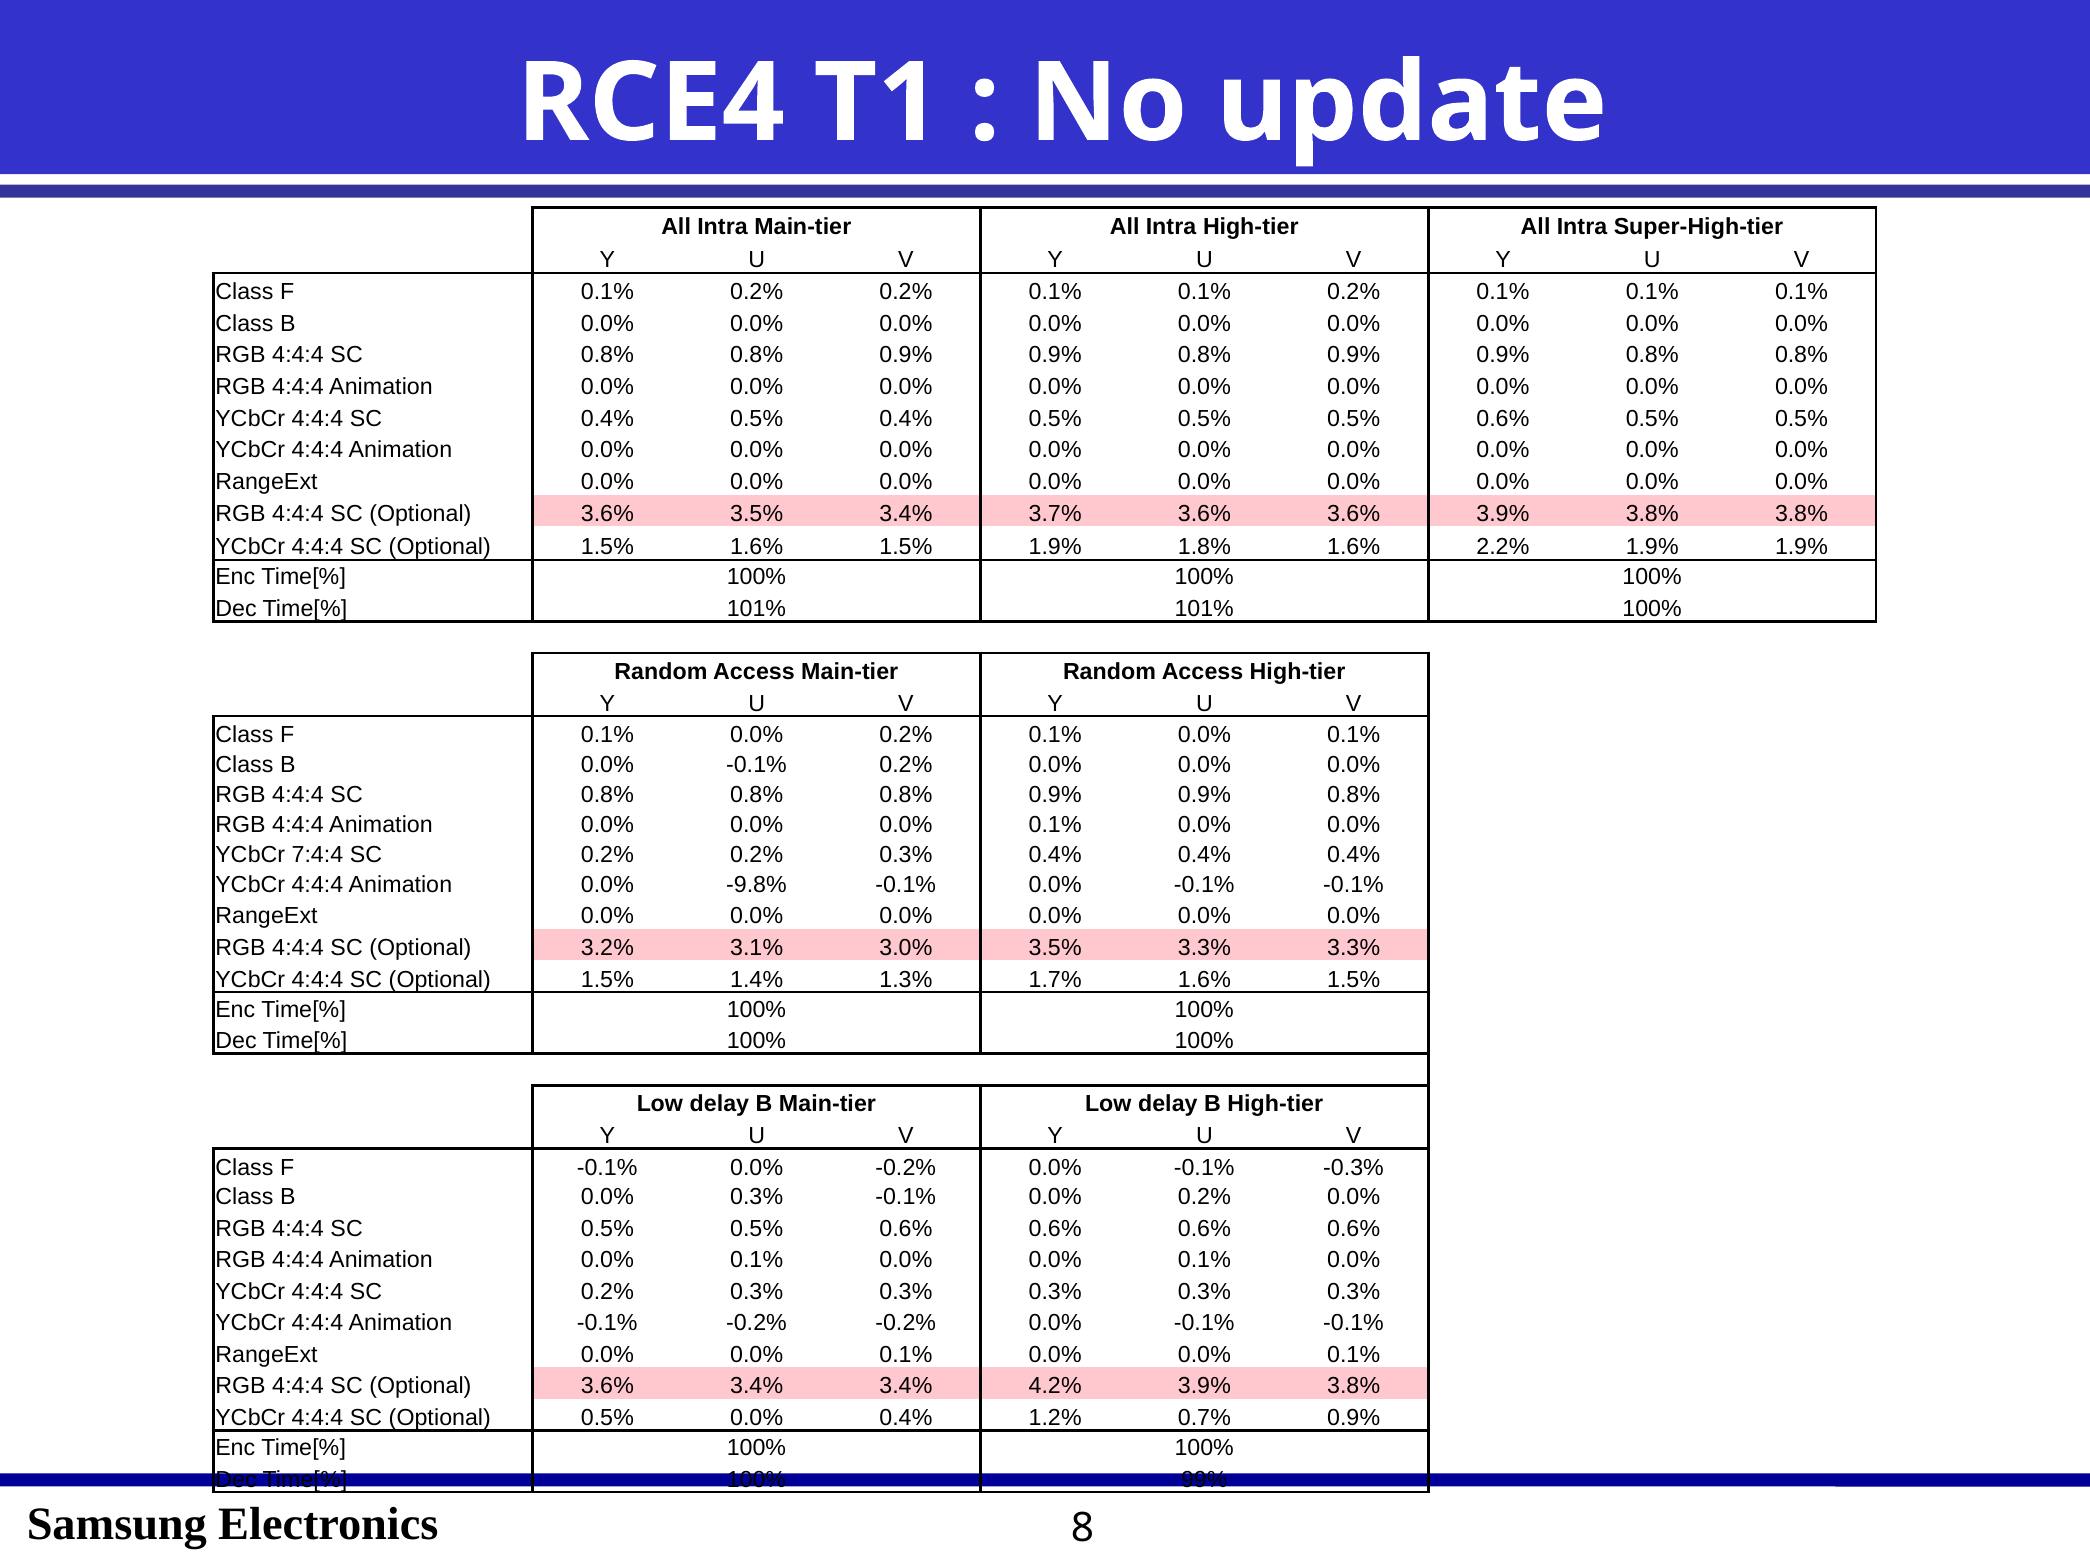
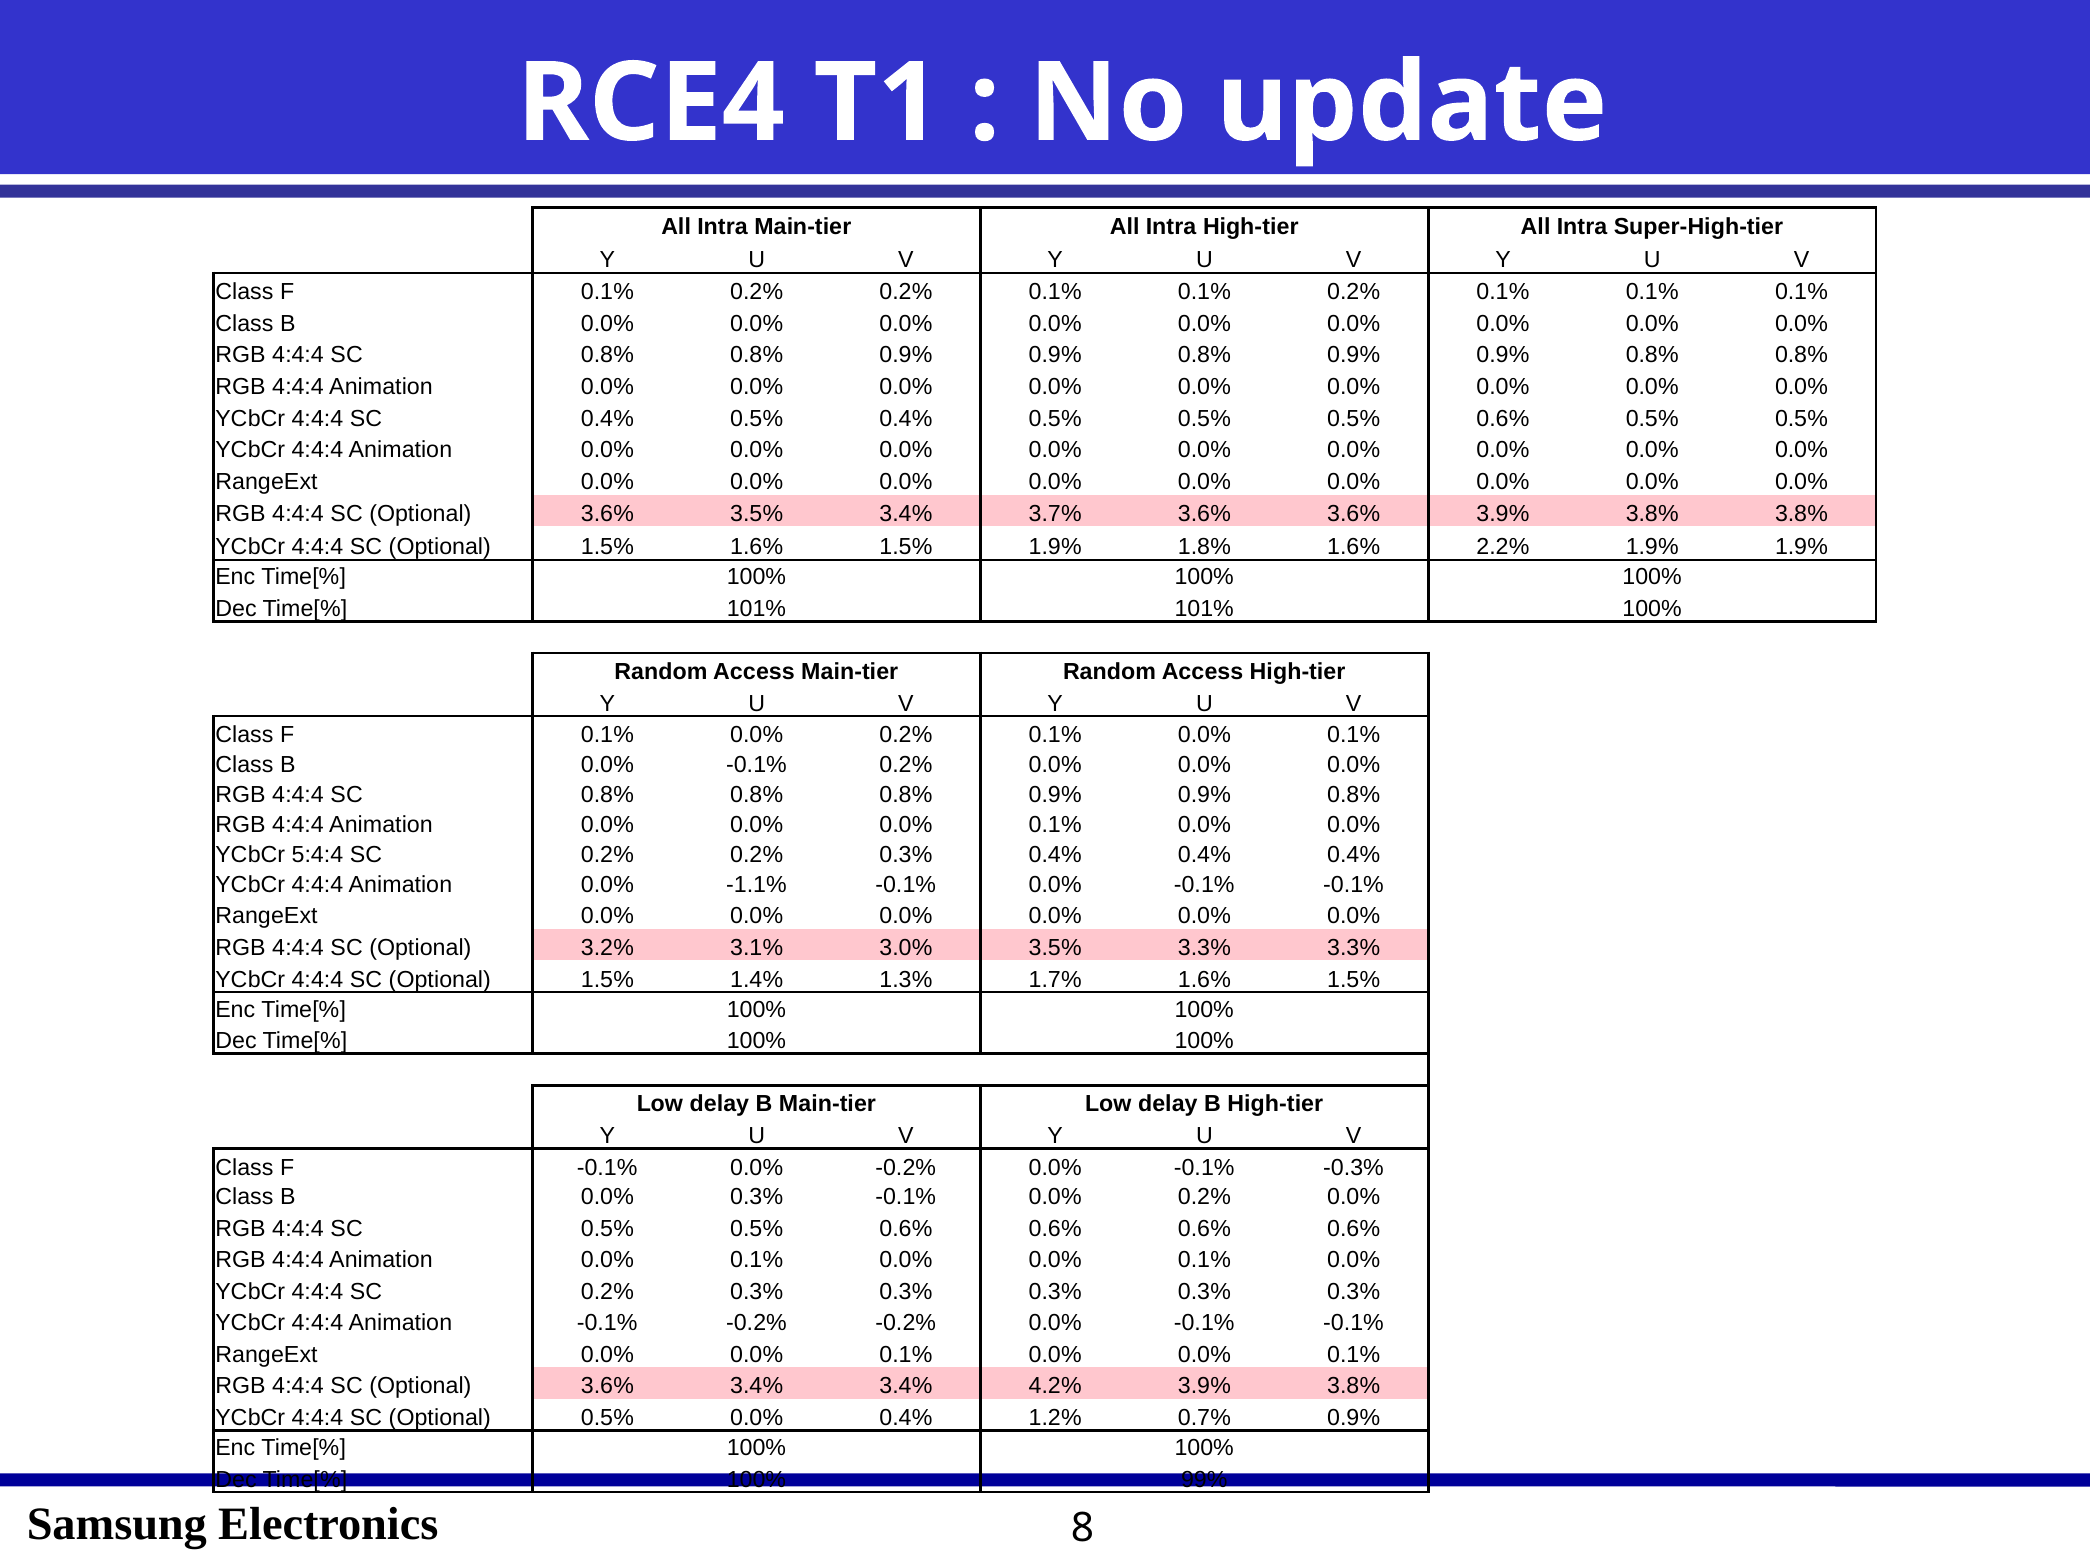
7:4:4: 7:4:4 -> 5:4:4 (317, 855)
-9.8%: -9.8% -> -1.1% (756, 885)
